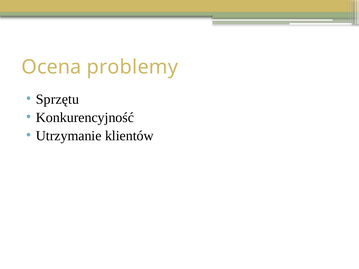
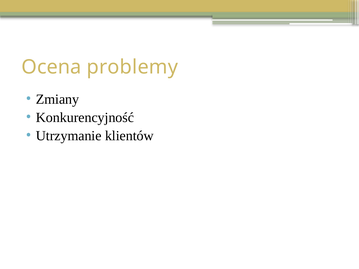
Sprzętu: Sprzętu -> Zmiany (58, 99)
